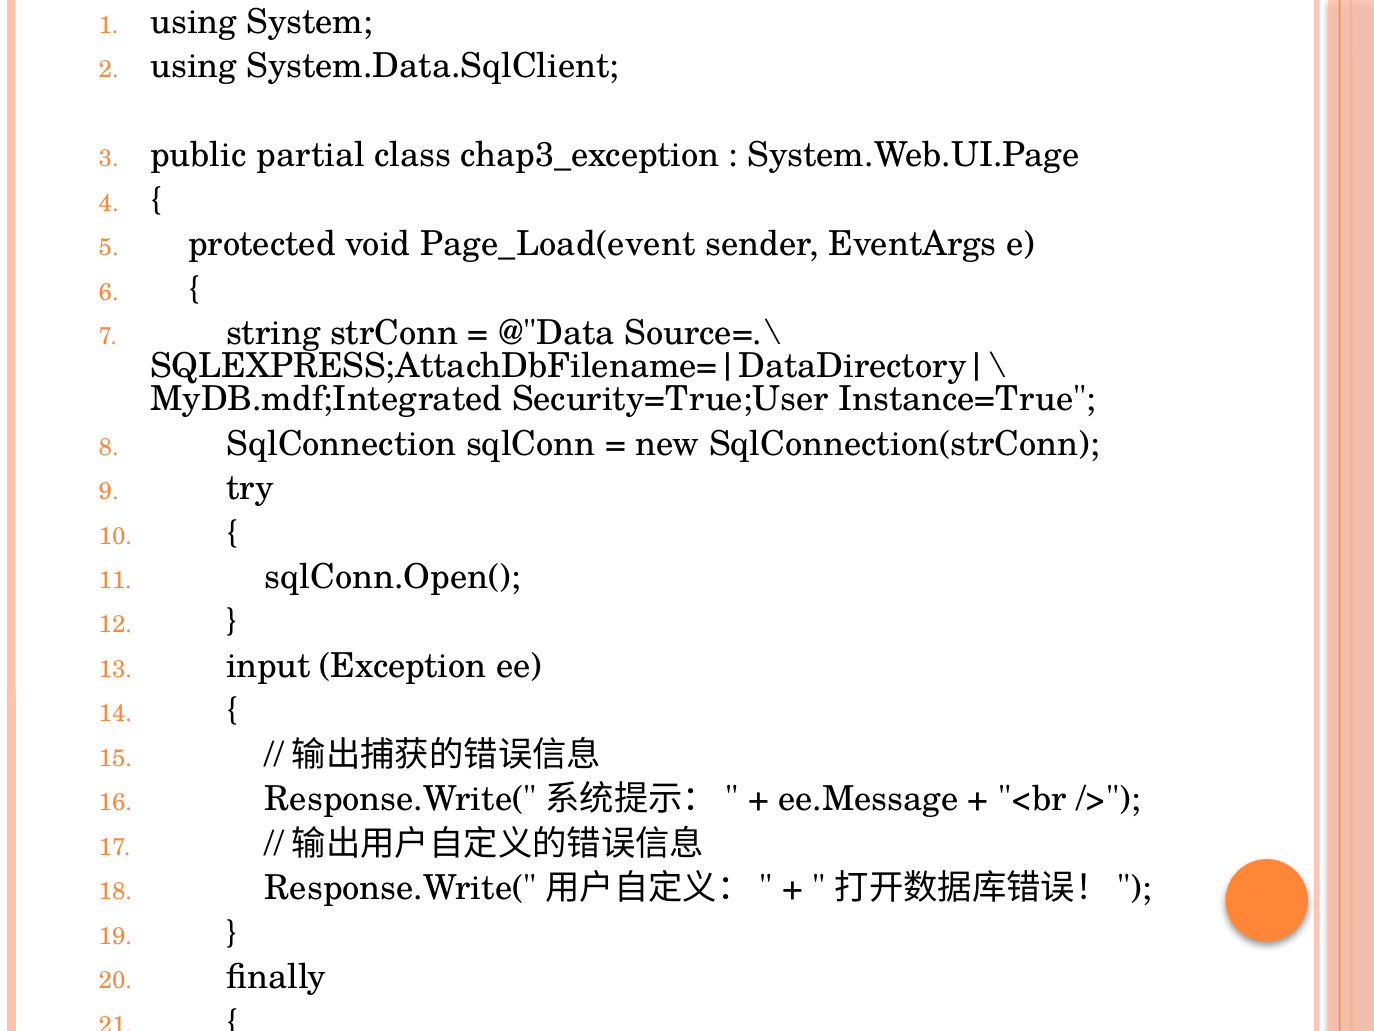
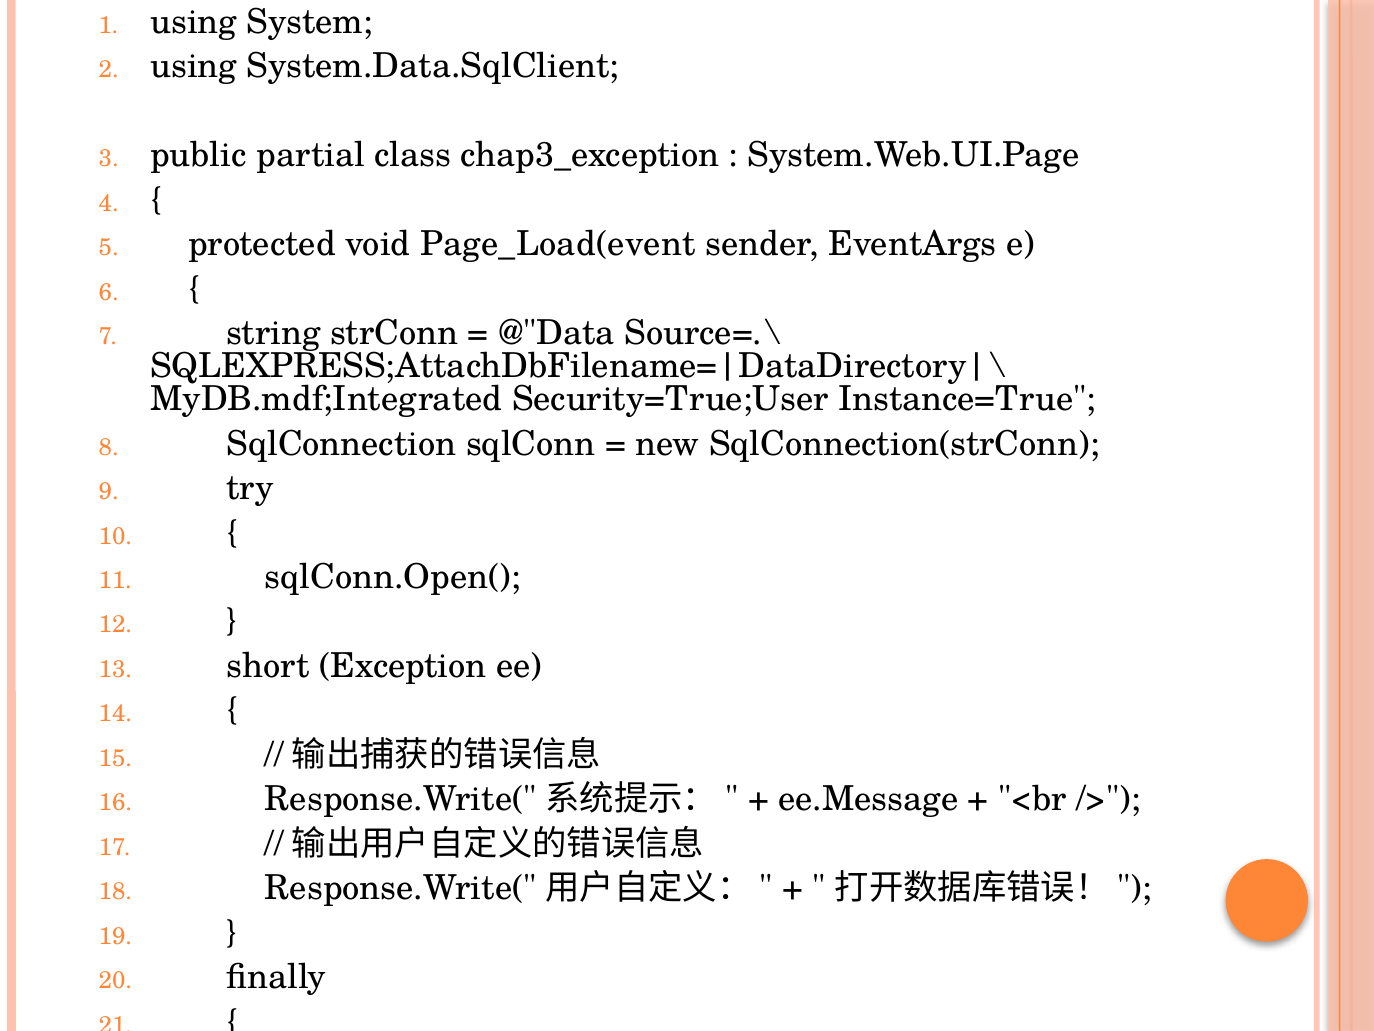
input: input -> short (268, 666)
